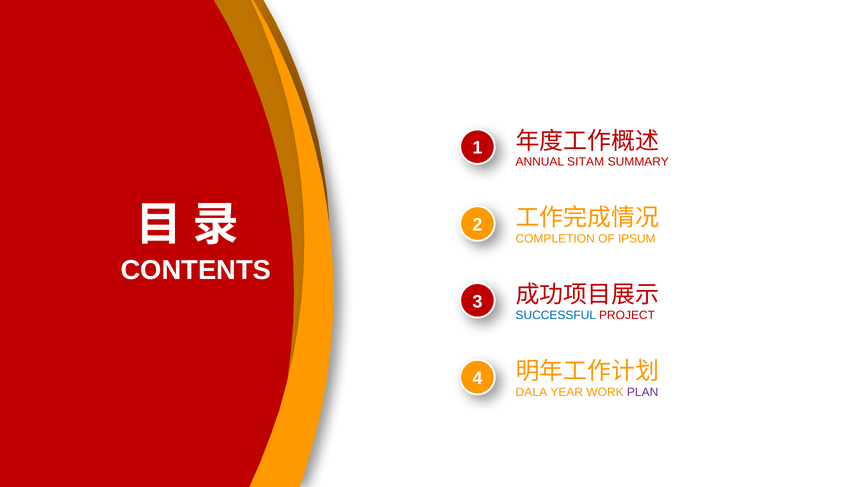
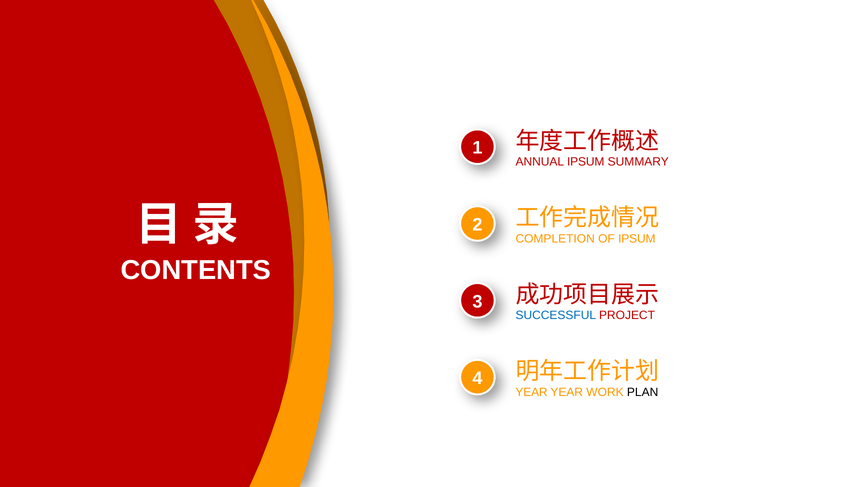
ANNUAL SITAM: SITAM -> IPSUM (586, 162)
DALA: DALA -> YEAR (532, 392)
PLAN colour: purple -> black (643, 392)
